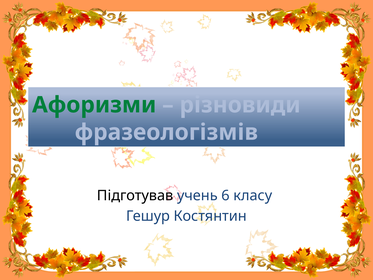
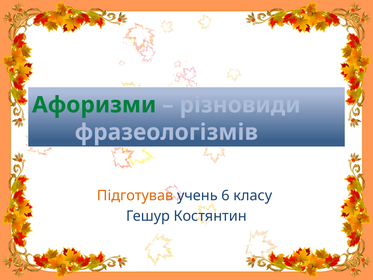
Підготував colour: black -> orange (135, 195)
